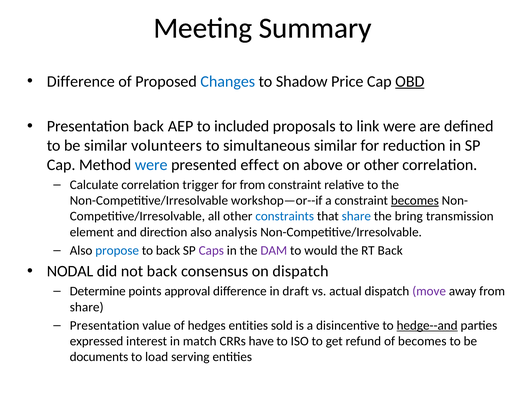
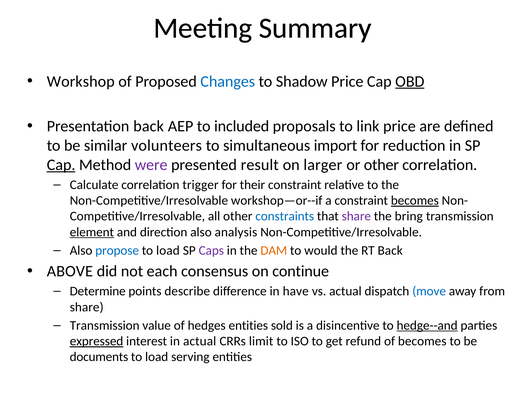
Difference: Difference -> Workshop (81, 81)
link were: were -> price (399, 126)
simultaneous similar: similar -> import (335, 145)
Cap underline: none -> present (61, 165)
were colour: blue -> purple (151, 165)
effect: effect -> result (260, 165)
above: above -> larger (323, 165)
for from: from -> their (252, 185)
share colour: blue -> purple (356, 216)
element underline: none -> present (92, 232)
back: back -> load (168, 250)
DAM colour: purple -> orange (274, 250)
NODAL: NODAL -> ABOVE (70, 271)
not back: back -> each (162, 271)
on dispatch: dispatch -> continue (301, 271)
approval: approval -> describe (187, 291)
draft: draft -> have (296, 291)
move colour: purple -> blue (429, 291)
Presentation: Presentation -> Transmission (105, 325)
expressed underline: none -> present (97, 341)
in match: match -> actual (200, 341)
have: have -> limit (261, 341)
